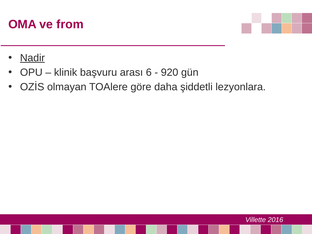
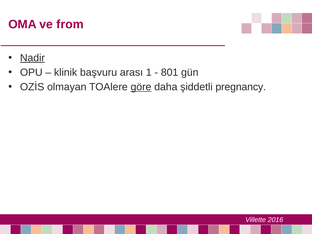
6: 6 -> 1 (149, 72)
920: 920 -> 801 (170, 72)
göre underline: none -> present (141, 87)
lezyonlara: lezyonlara -> pregnancy (241, 87)
